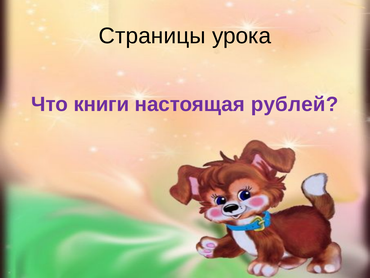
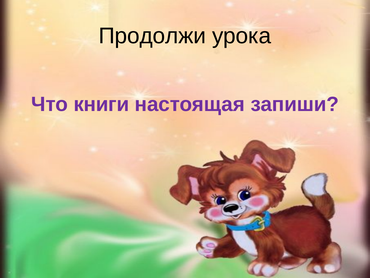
Страницы: Страницы -> Продолжи (152, 36)
рублей: рублей -> запиши (295, 104)
